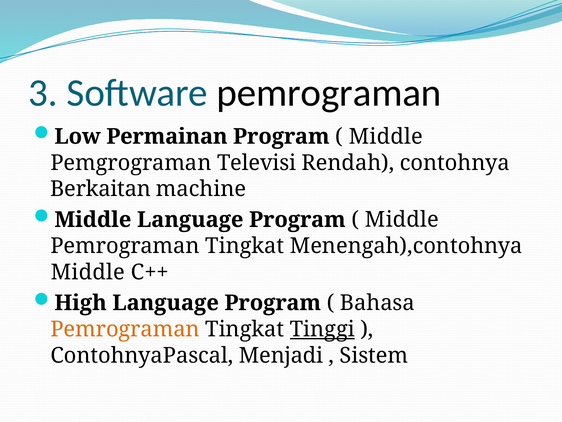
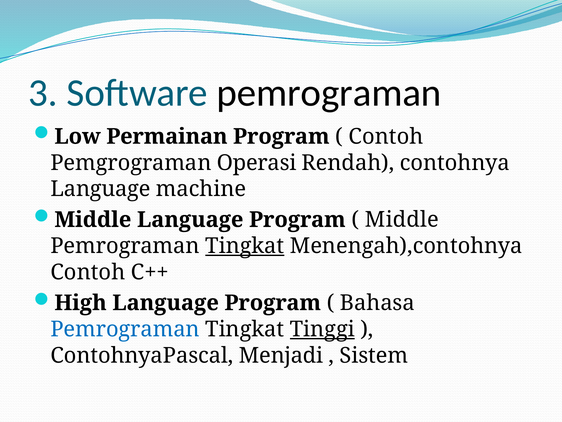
Middle: Middle -> Contoh (386, 136)
Televisi: Televisi -> Operasi (257, 163)
Berkaitan: Berkaitan -> Language (101, 189)
Tingkat underline: none -> present (245, 246)
Middle: Middle -> Contoh (88, 272)
Pemrograman colour: orange -> blue (125, 329)
